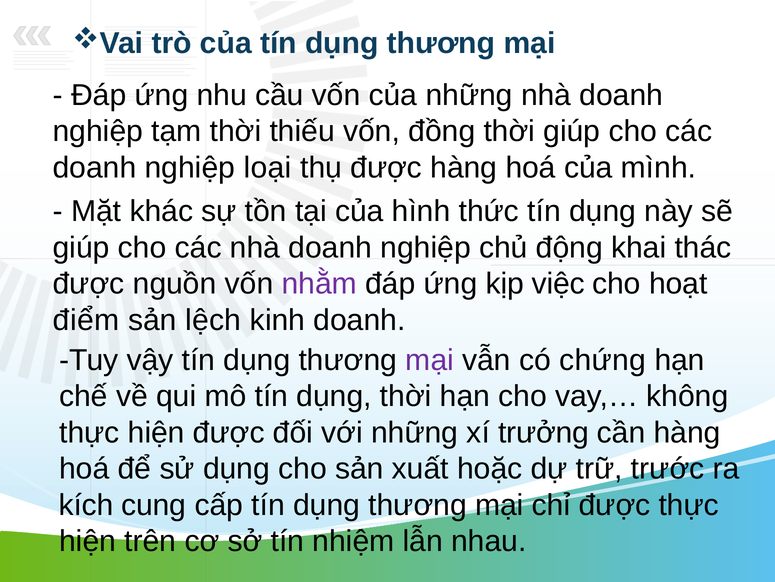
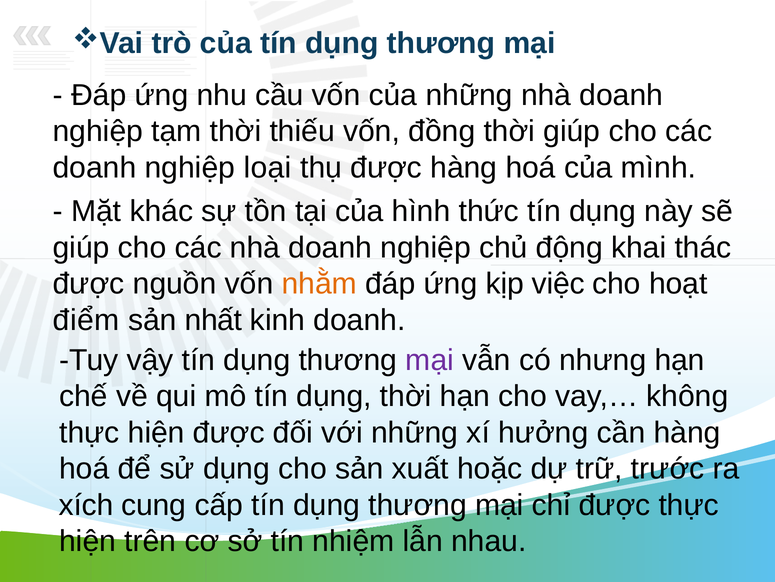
nhằm colour: purple -> orange (319, 284)
lệch: lệch -> nhất (213, 320)
chứng: chứng -> nhưng (603, 360)
trưởng: trưởng -> hưởng (543, 432)
kích: kích -> xích (86, 505)
